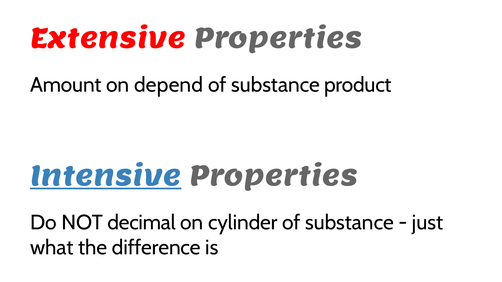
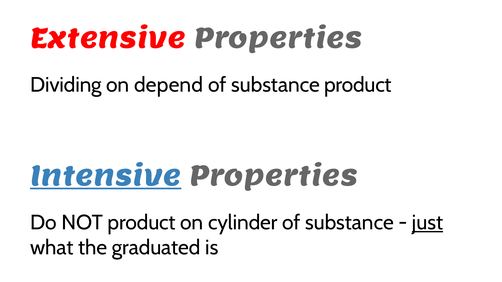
Amount: Amount -> Dividing (66, 85)
NOT decimal: decimal -> product (142, 223)
just underline: none -> present (428, 223)
difference: difference -> graduated (156, 248)
